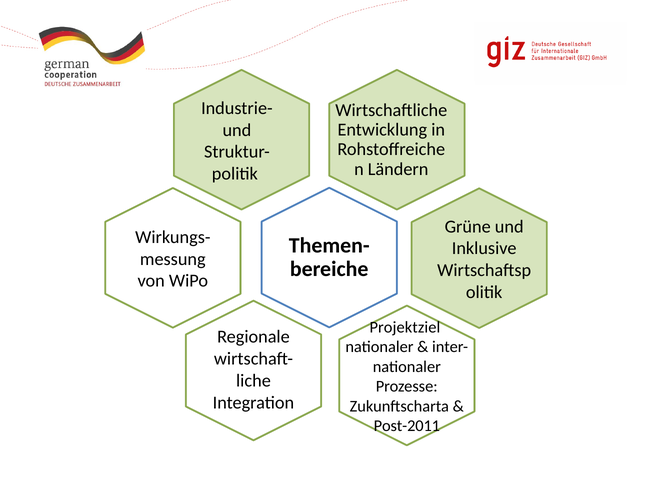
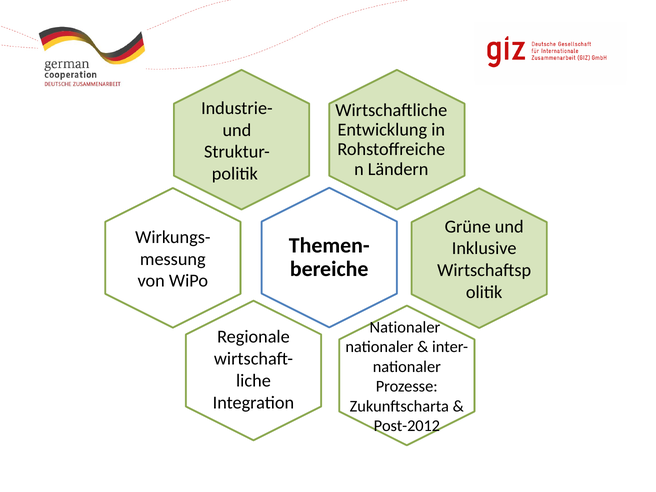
Projektziel: Projektziel -> Nationaler (405, 327)
Post-2011: Post-2011 -> Post-2012 (407, 426)
